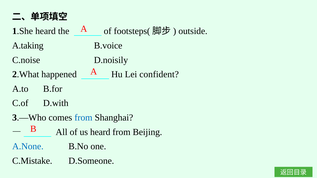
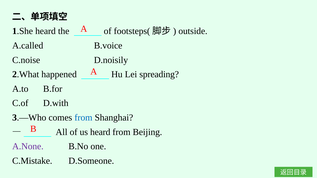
A.taking: A.taking -> A.called (28, 46)
confident: confident -> spreading (159, 74)
A.None colour: blue -> purple (28, 147)
